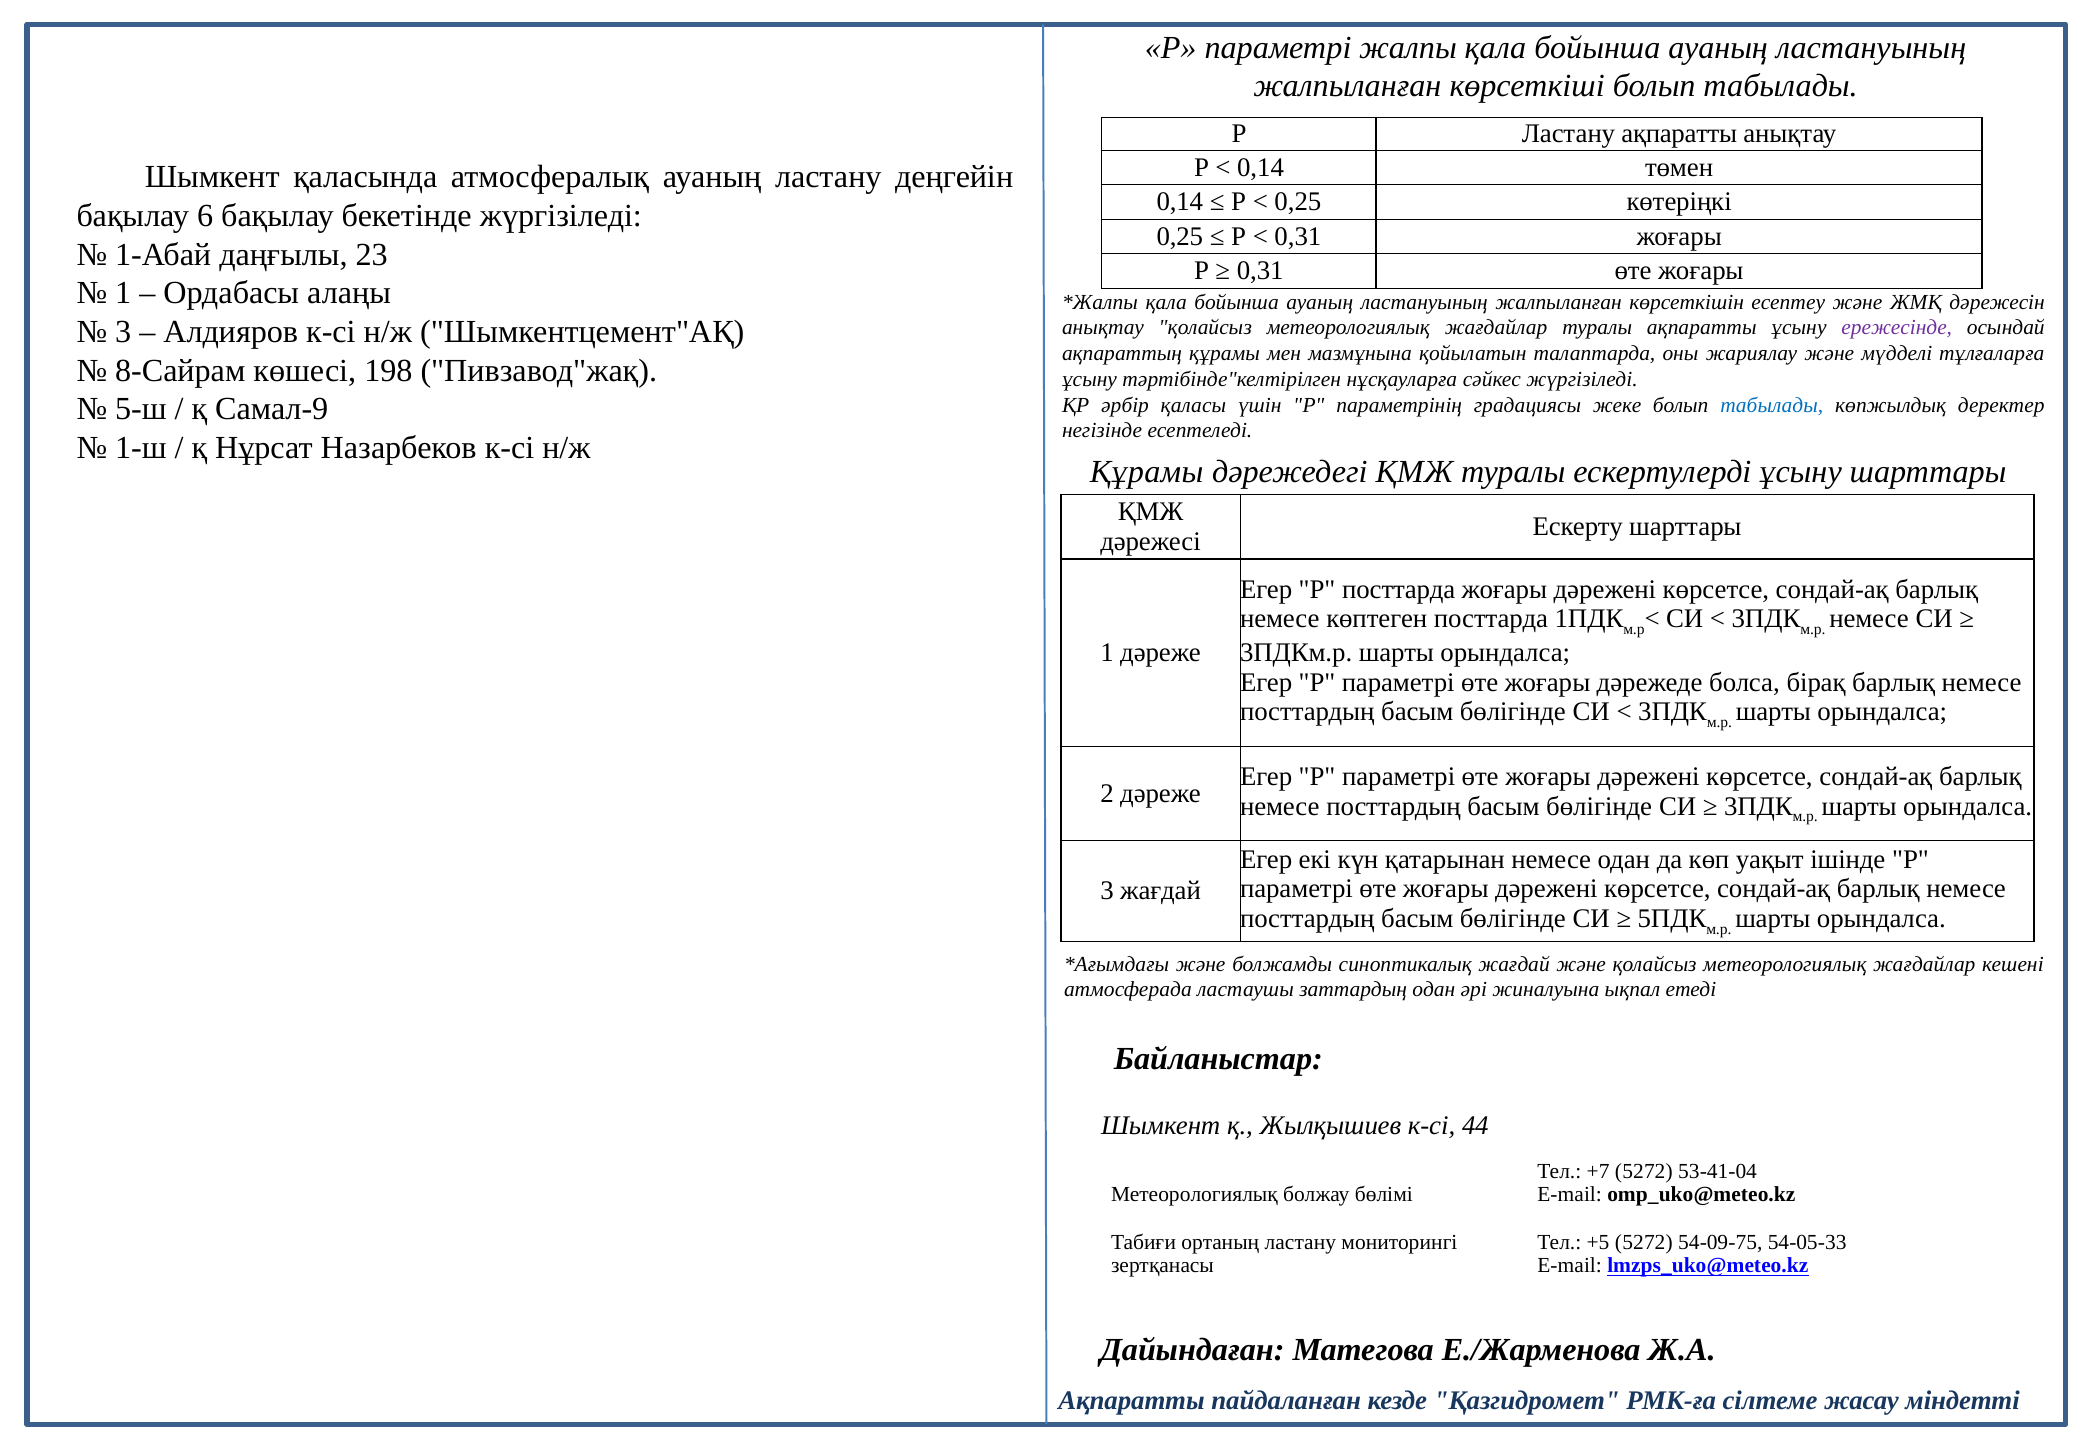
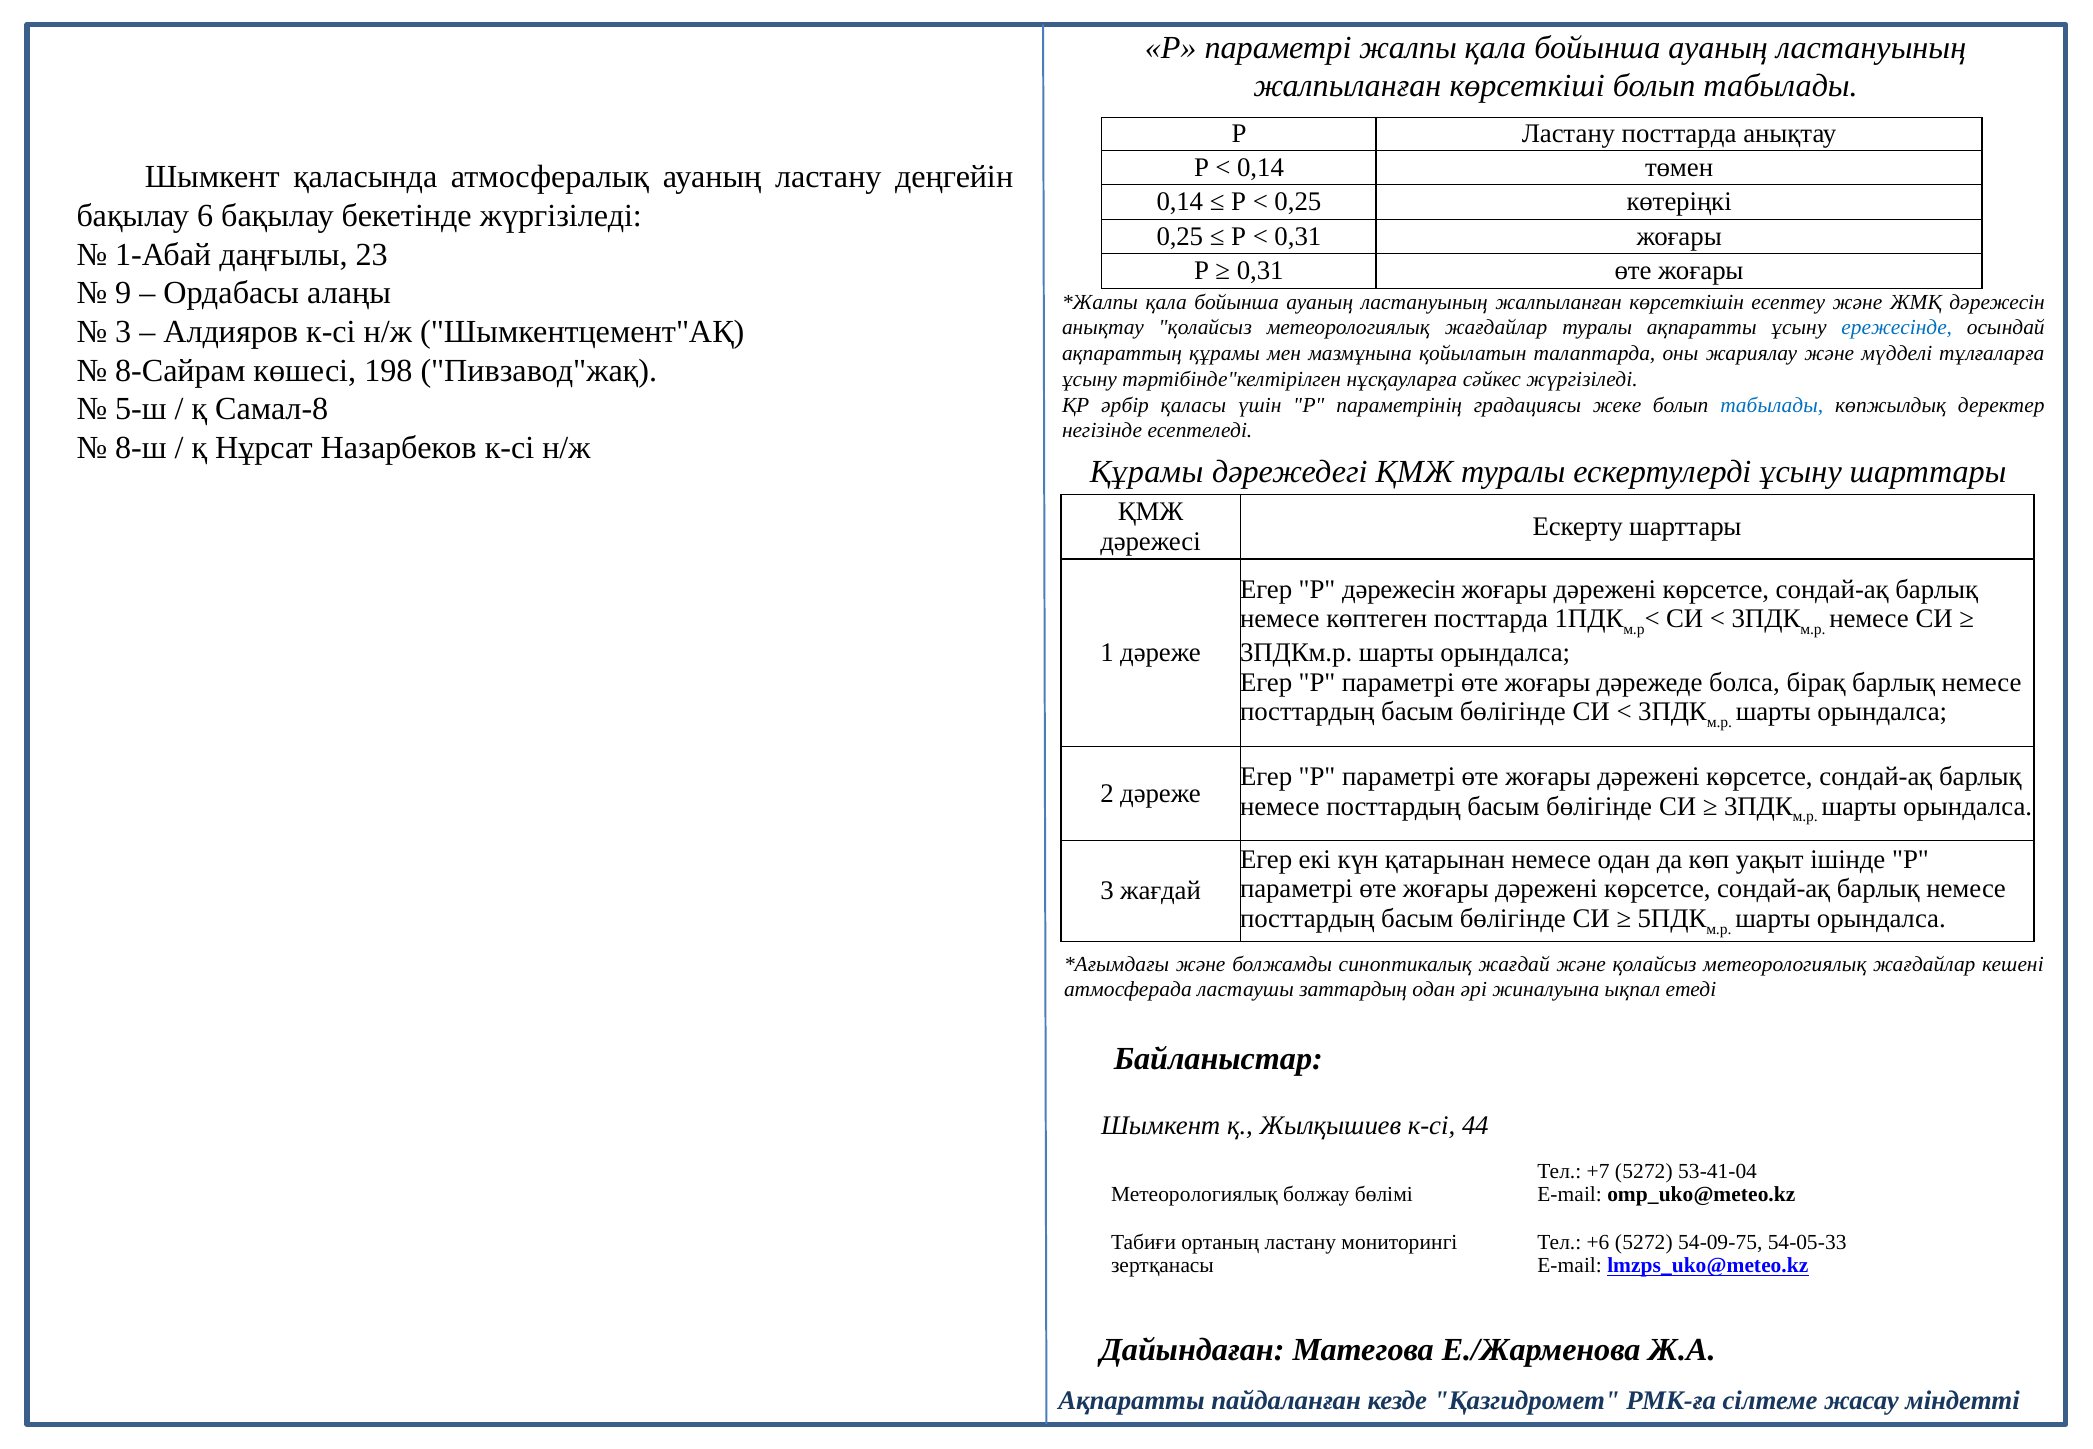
Ластану ақпаратты: ақпаратты -> посттарда (1679, 134)
1: 1 -> 9 (123, 293)
ережесінде colour: purple -> blue (1897, 328)
Самал-9: Самал-9 -> Самал-8 (272, 409)
1-ш: 1-ш -> 8-ш (141, 448)
Р посттарда: посттарда -> дәрежесін (1399, 589)
+5: +5 -> +6 (1598, 1242)
